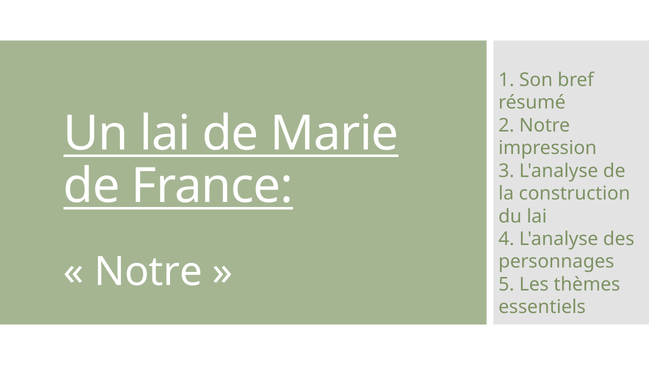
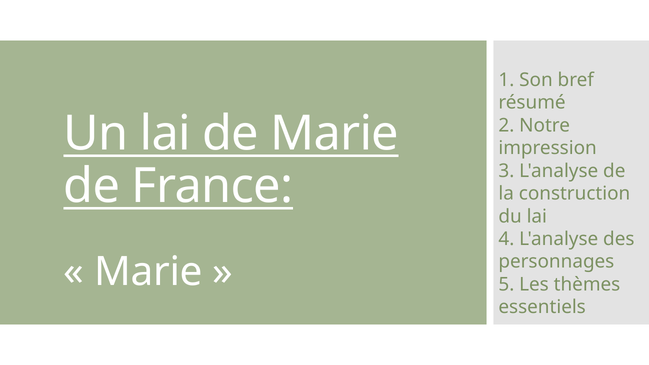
Notre: Notre -> Marie (148, 272)
